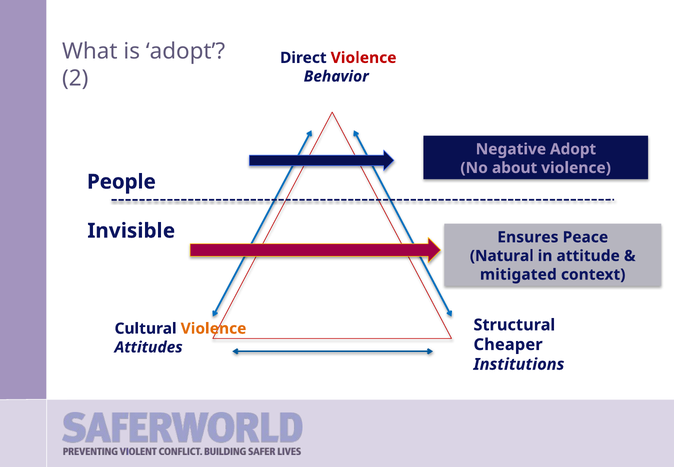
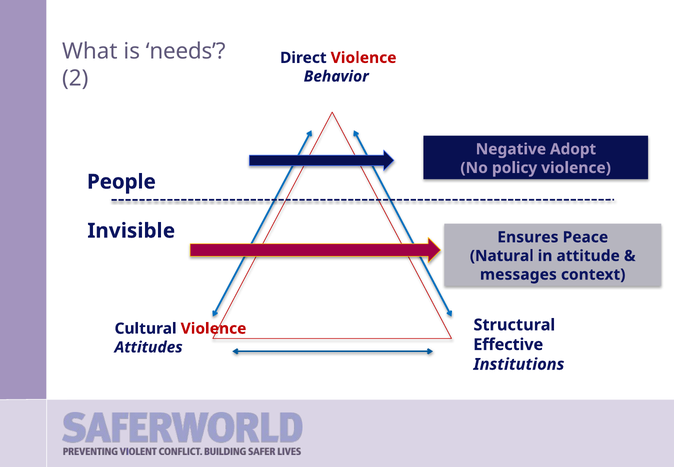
is adopt: adopt -> needs (186, 51)
about: about -> policy (515, 168)
mitigated: mitigated -> messages (518, 274)
Violence colour: orange -> red (214, 328)
Cheaper: Cheaper -> Effective (508, 344)
